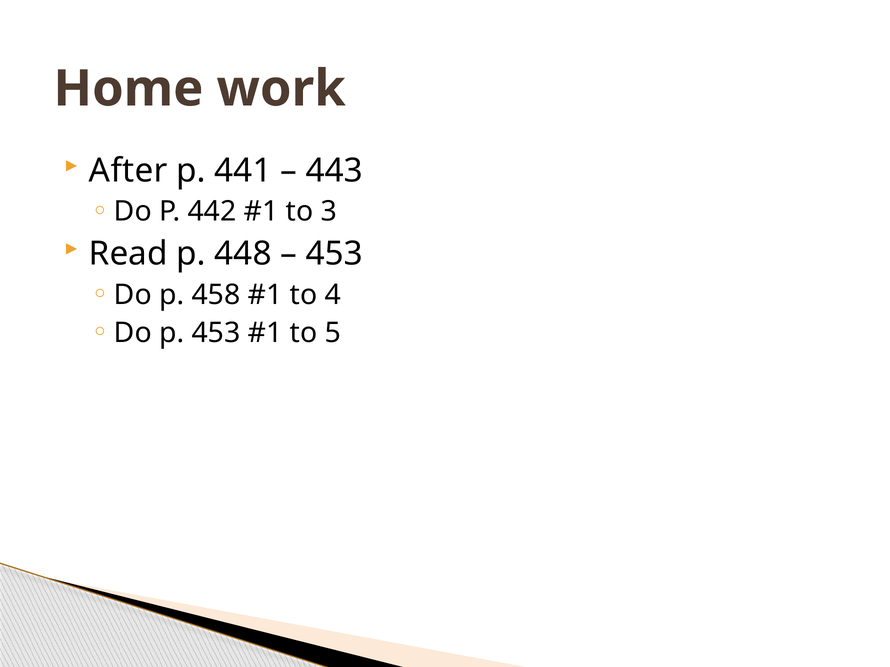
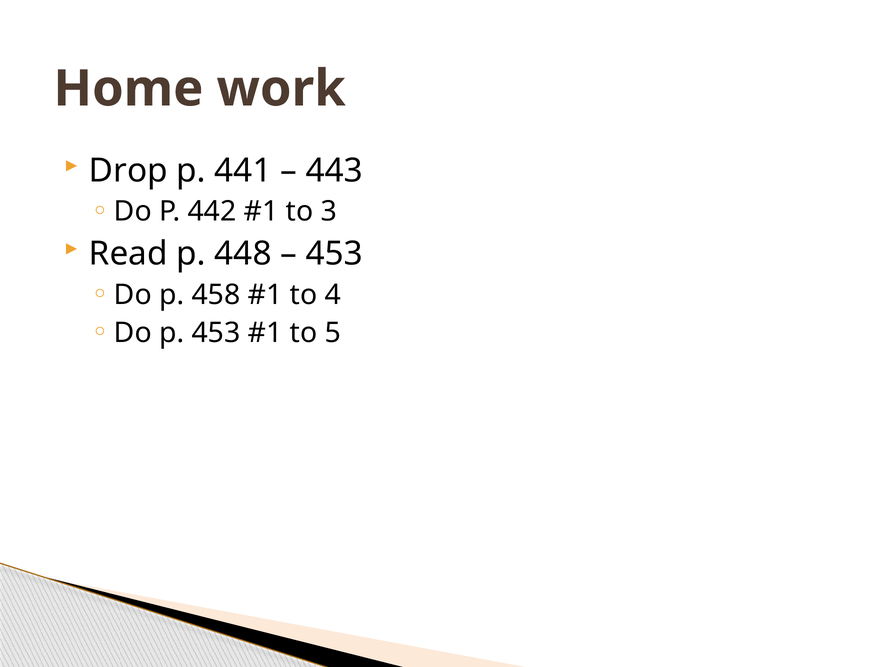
After: After -> Drop (128, 171)
